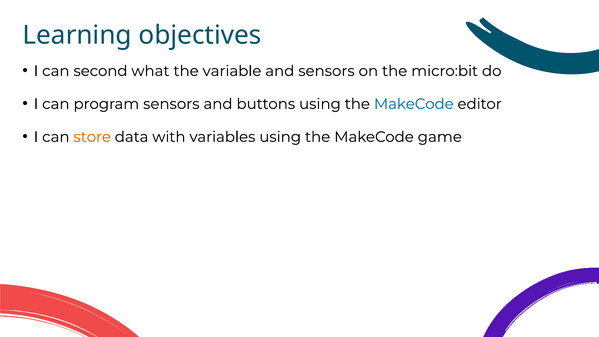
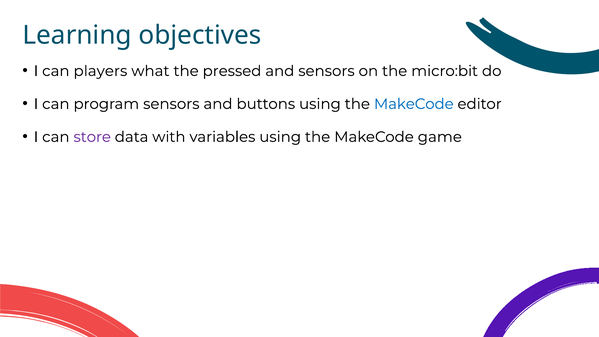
second: second -> players (100, 71)
variable: variable -> pressed (232, 71)
store colour: orange -> purple (92, 137)
